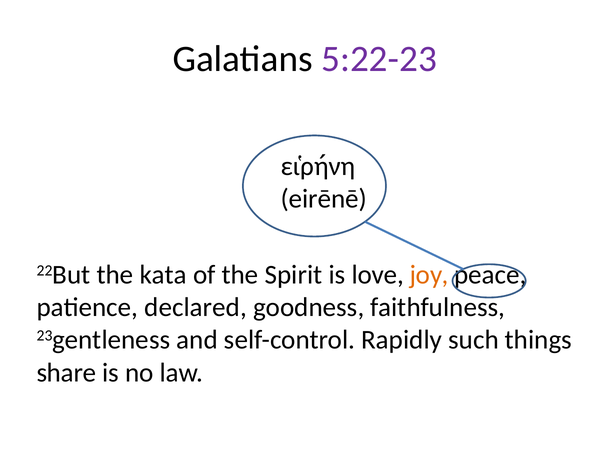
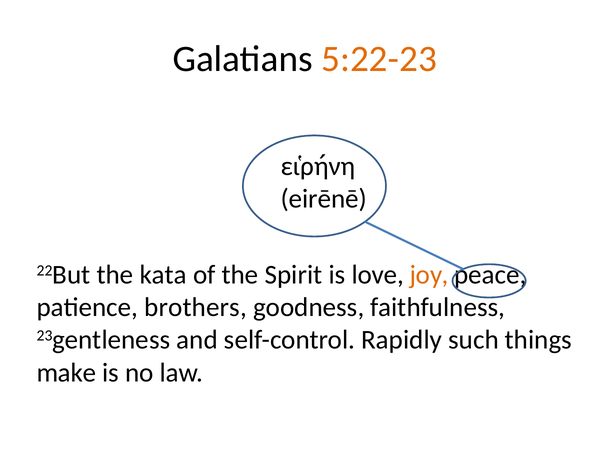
5:22-23 colour: purple -> orange (379, 59)
declared: declared -> brothers (196, 307)
share: share -> make (66, 372)
